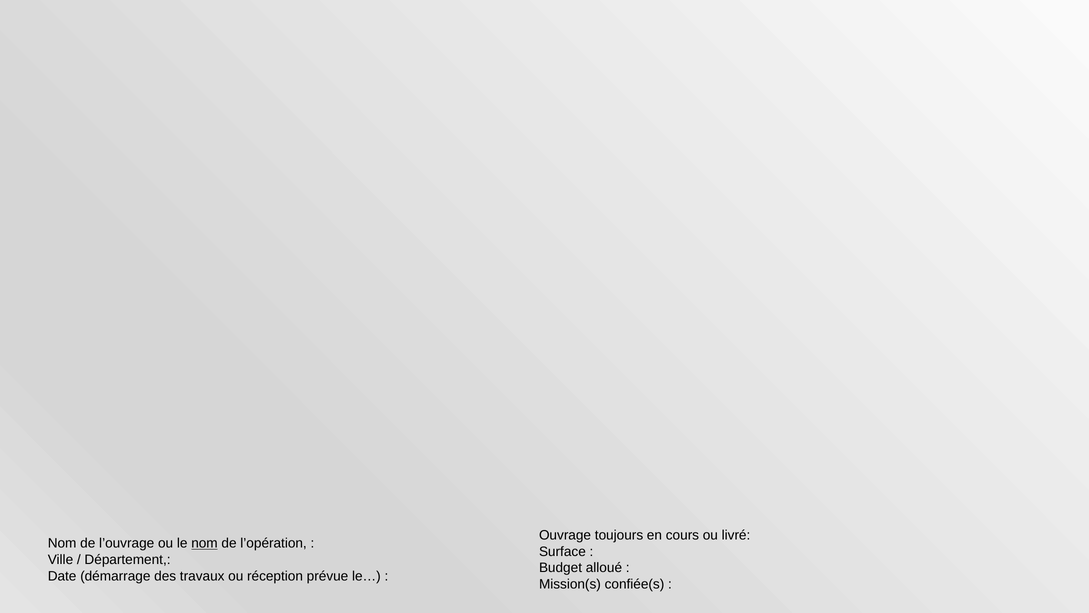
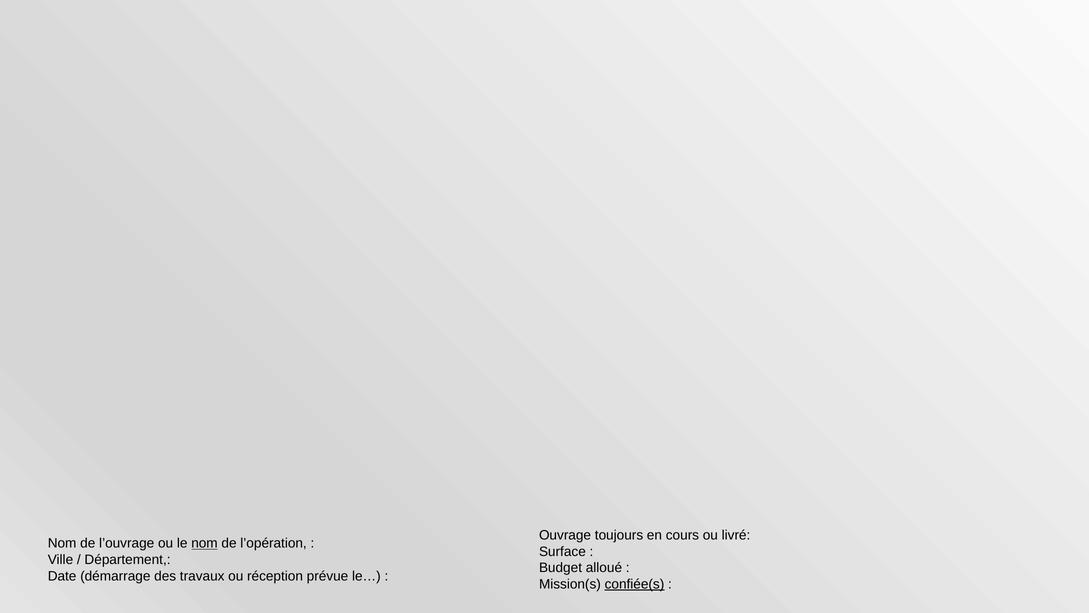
confiée(s underline: none -> present (634, 584)
